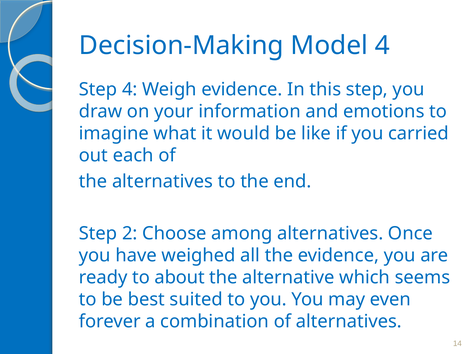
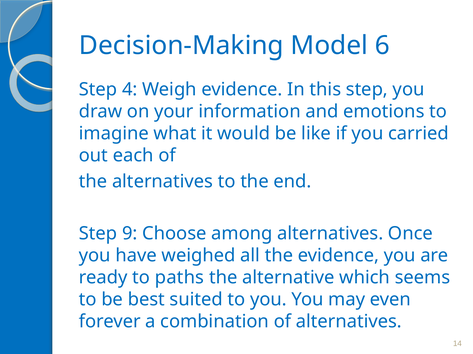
Model 4: 4 -> 6 (382, 46)
2: 2 -> 9 (130, 234)
about: about -> paths (179, 278)
